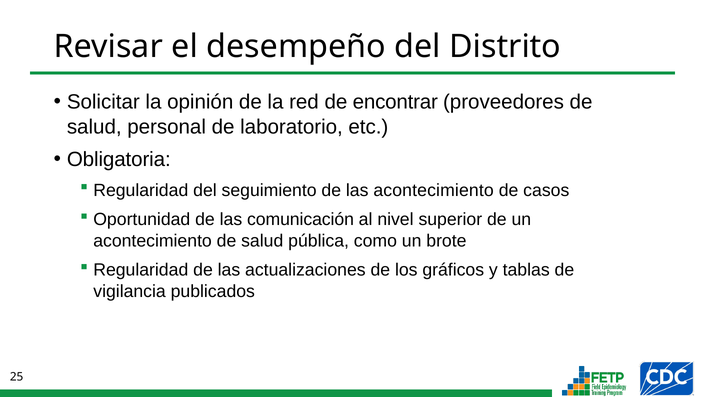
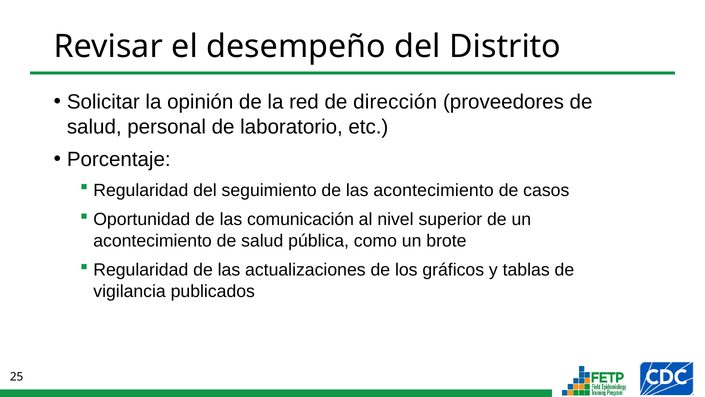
encontrar: encontrar -> dirección (395, 102)
Obligatoria: Obligatoria -> Porcentaje (119, 159)
